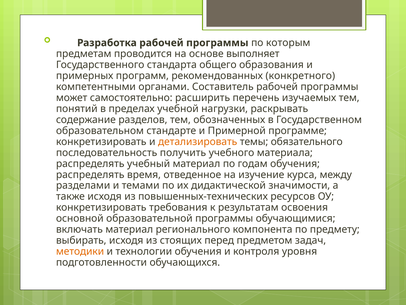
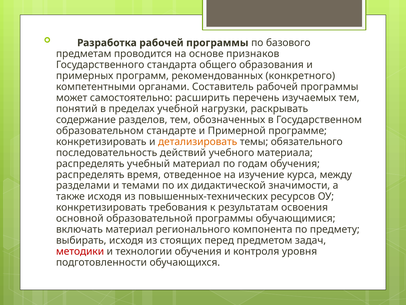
которым: которым -> базового (288, 43)
выполняет: выполняет -> признаков (253, 54)
получить: получить -> действий (183, 152)
методики colour: orange -> red (80, 251)
